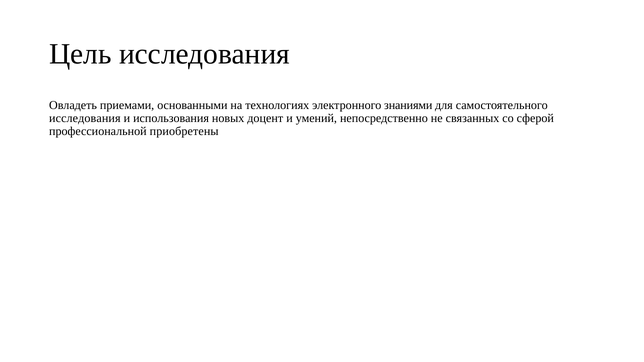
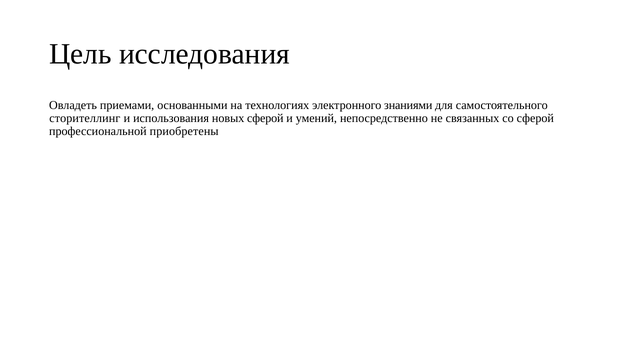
исследования: исследования -> сторителлинг (85, 118)
новых доцент: доцент -> сферой (265, 118)
